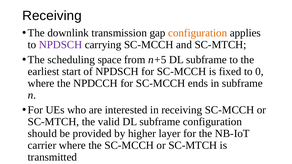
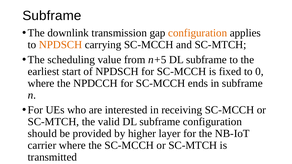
Receiving: Receiving -> Subframe (52, 16)
NPDSCH colour: purple -> orange (61, 45)
space: space -> value (109, 60)
